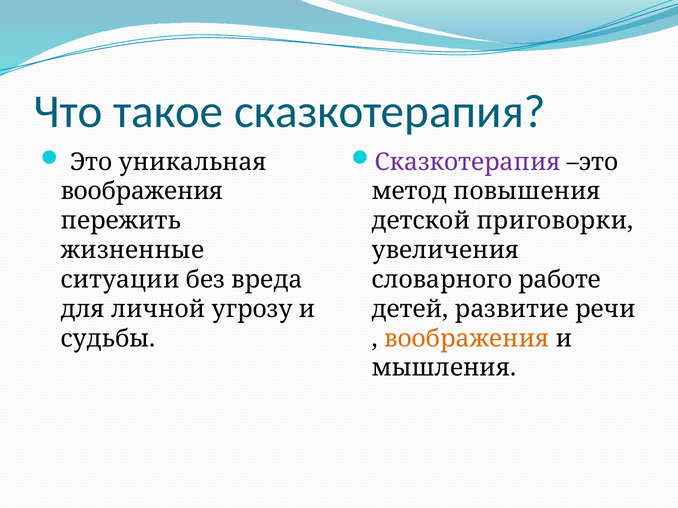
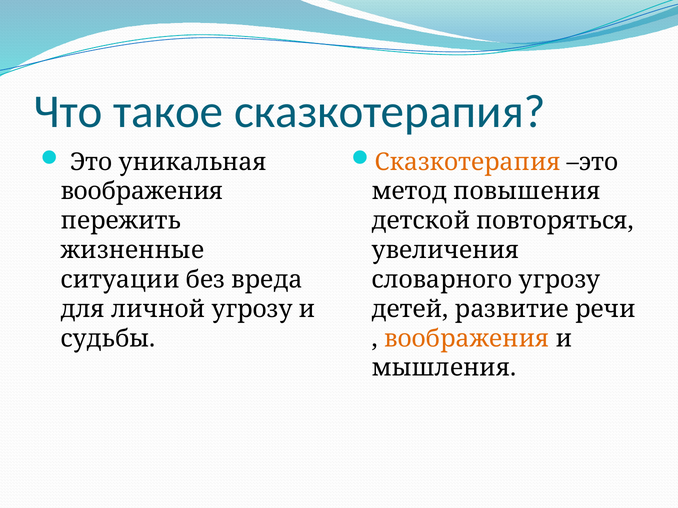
Сказкотерапия colour: purple -> orange (468, 162)
приговорки: приговорки -> повторяться (555, 221)
словарного работе: работе -> угрозу (559, 280)
